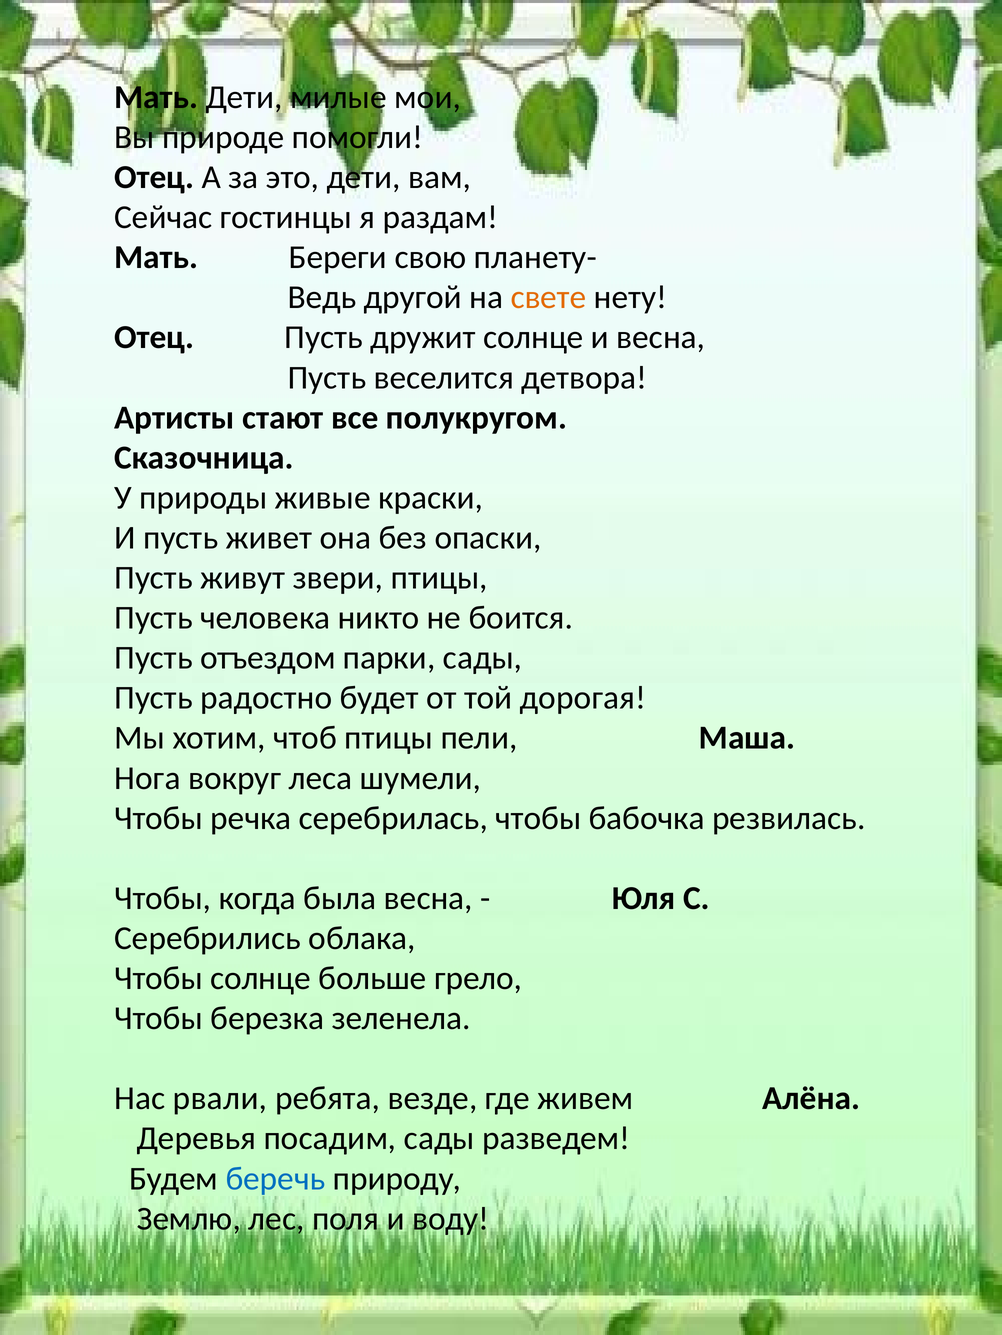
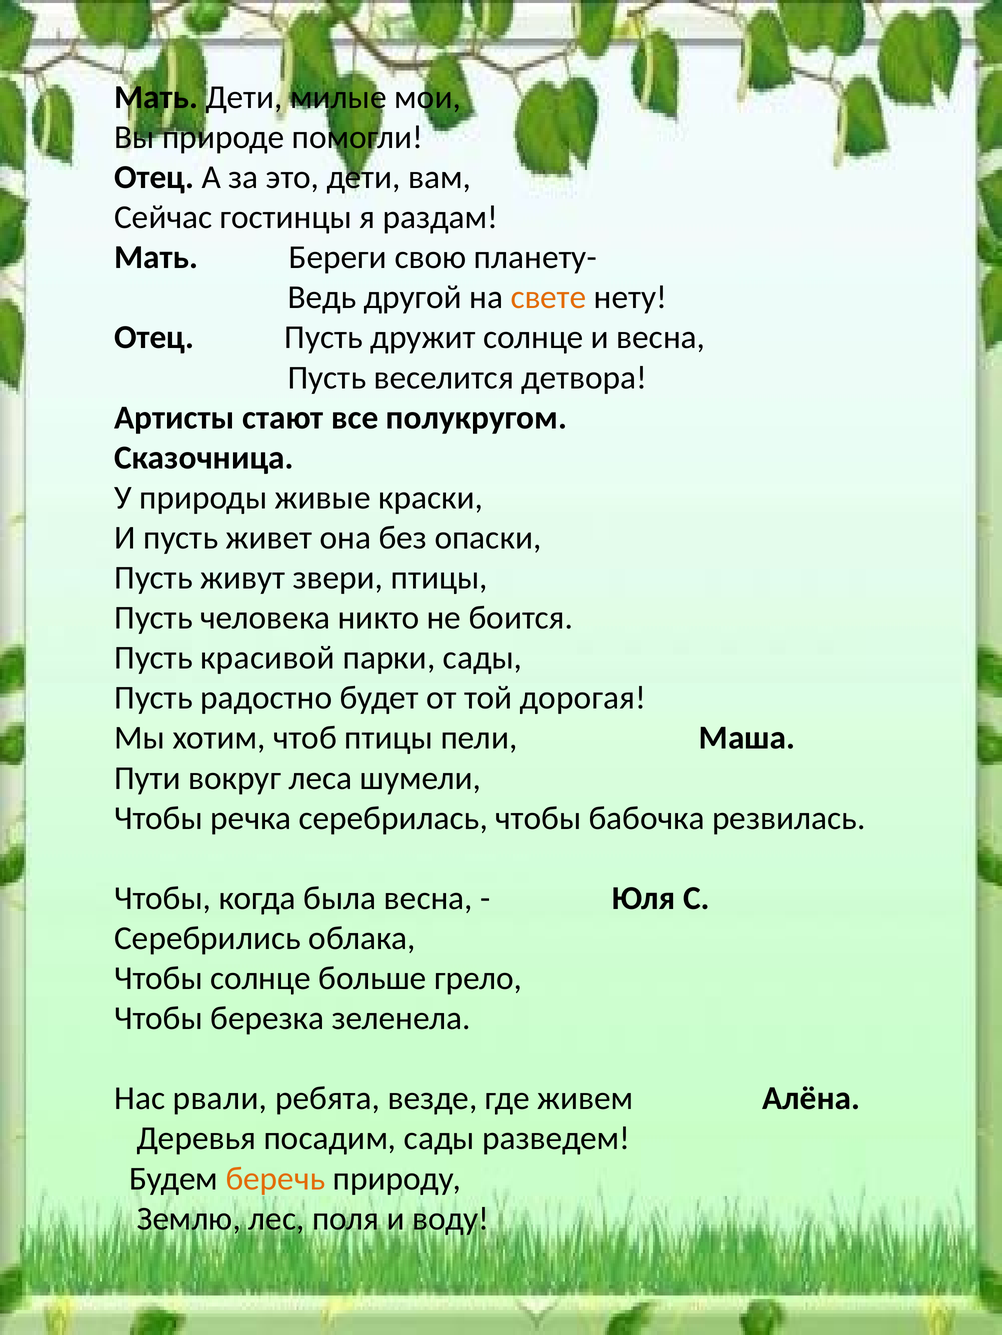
отъездом: отъездом -> красивой (268, 658)
Нога: Нога -> Пути (148, 779)
беречь colour: blue -> orange (275, 1179)
